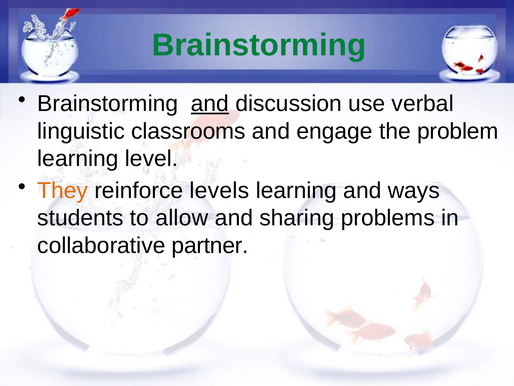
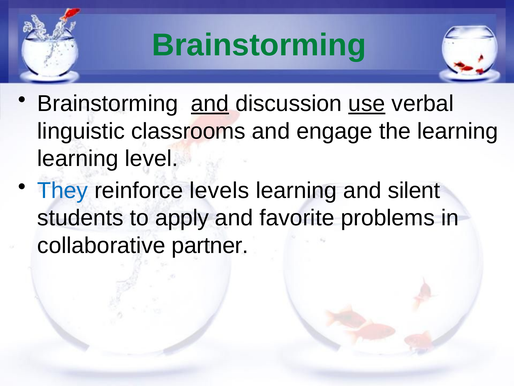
use underline: none -> present (367, 104)
the problem: problem -> learning (458, 131)
They colour: orange -> blue (63, 190)
ways: ways -> silent (414, 190)
allow: allow -> apply (182, 218)
sharing: sharing -> favorite (297, 218)
